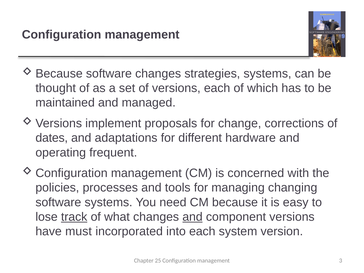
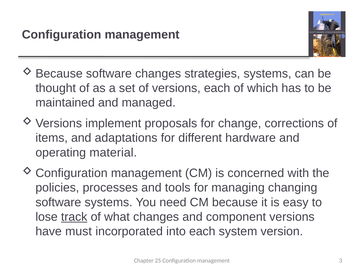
dates: dates -> items (52, 138)
frequent: frequent -> material (113, 153)
and underline: present -> none (192, 217)
